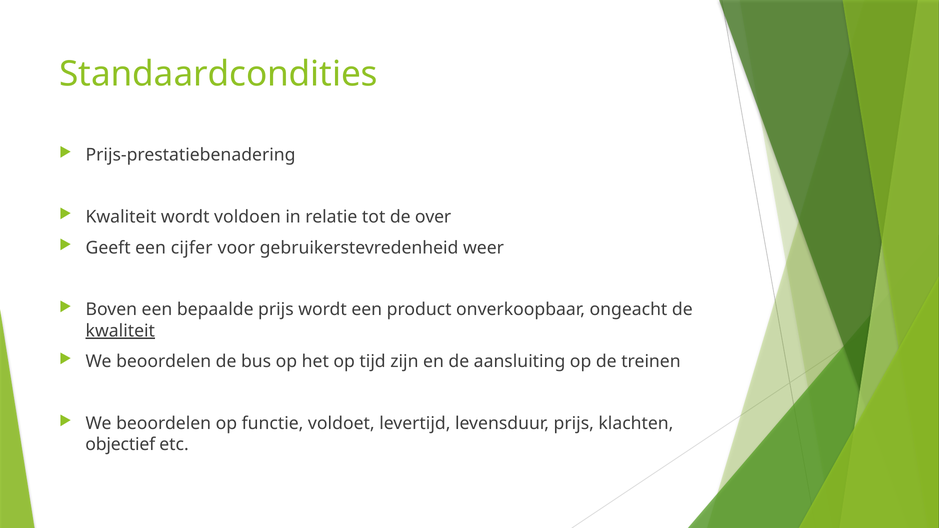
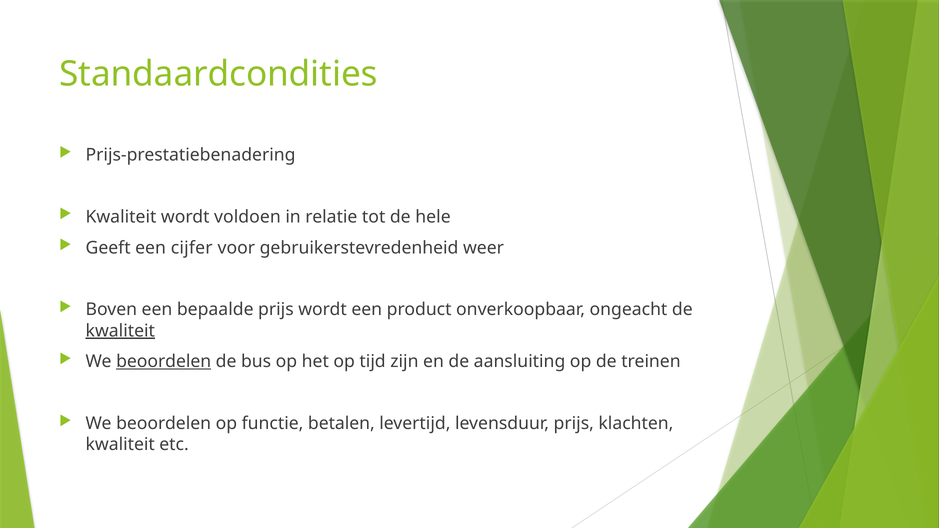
over: over -> hele (433, 217)
beoordelen underline: none -> present (164, 362)
voldoet: voldoet -> betalen (341, 424)
objectief: objectief -> kwaliteit (120, 445)
